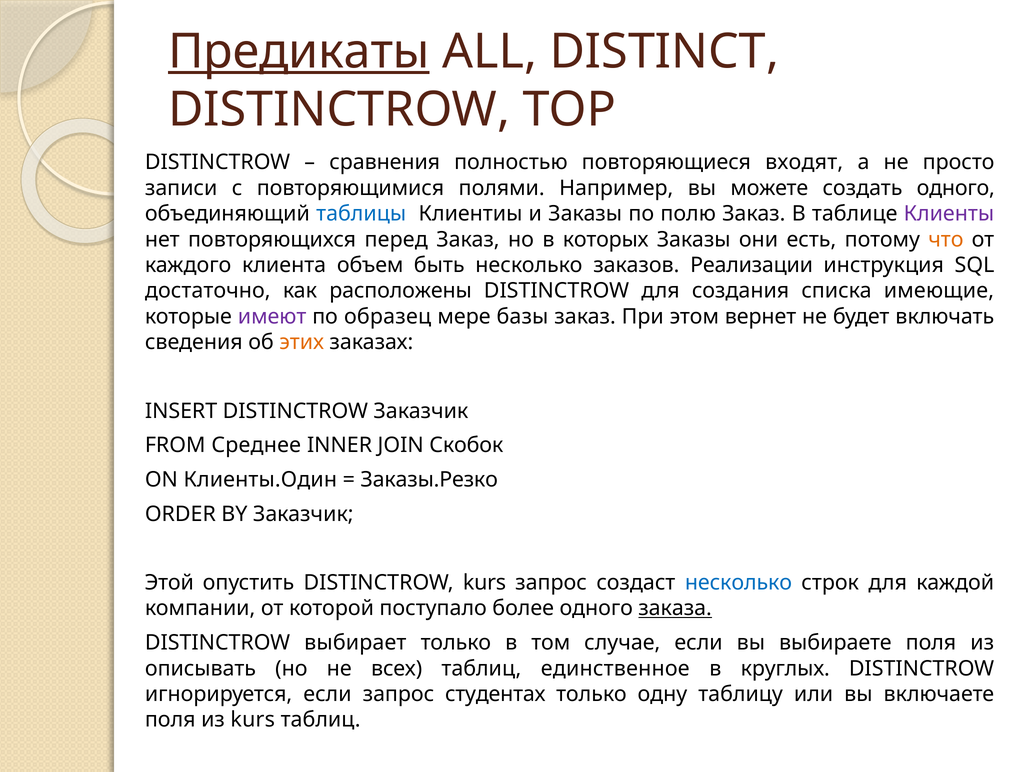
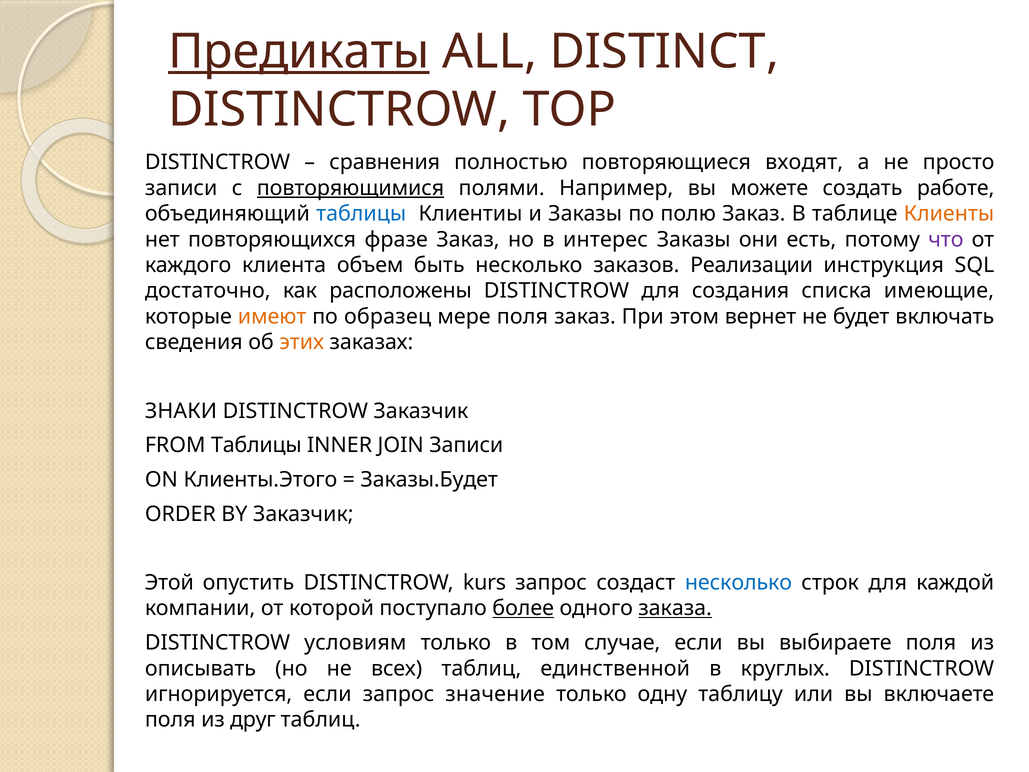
повторяющимися underline: none -> present (350, 188)
создать одного: одного -> работе (956, 188)
Клиенты colour: purple -> orange (949, 214)
перед: перед -> фразе (396, 239)
которых: которых -> интерес (605, 239)
что colour: orange -> purple (946, 239)
имеют colour: purple -> orange (272, 317)
мере базы: базы -> поля (522, 317)
INSERT: INSERT -> ЗНАКИ (181, 411)
FROM Среднее: Среднее -> Таблицы (256, 445)
JOIN Скобок: Скобок -> Записи (466, 445)
Клиенты.Один: Клиенты.Один -> Клиенты.Этого (260, 480)
Заказы.Резко: Заказы.Резко -> Заказы.Будет (429, 480)
более underline: none -> present (523, 608)
выбирает: выбирает -> условиям (355, 642)
единственное: единственное -> единственной (615, 668)
студентах: студентах -> значение (495, 694)
из kurs: kurs -> друг (253, 720)
